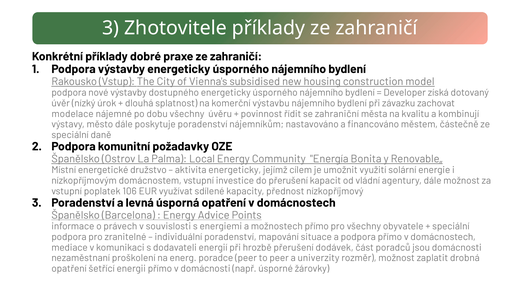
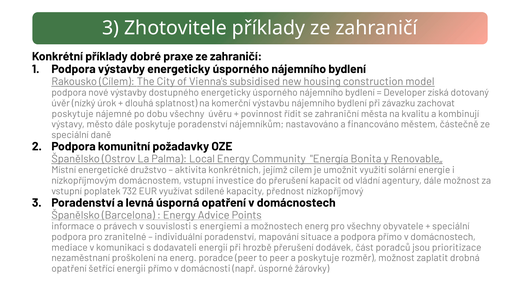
Rakousko Vstup: Vstup -> Cílem (117, 81)
modelace: modelace -> poskytuje (73, 114)
aktivita energeticky: energeticky -> konkrétních (235, 170)
106: 106 -> 732 (130, 191)
možnostech přímo: přímo -> energ (317, 226)
jsou domácnosti: domácnosti -> prioritizace (457, 247)
a univerzity: univerzity -> poskytuje (318, 258)
